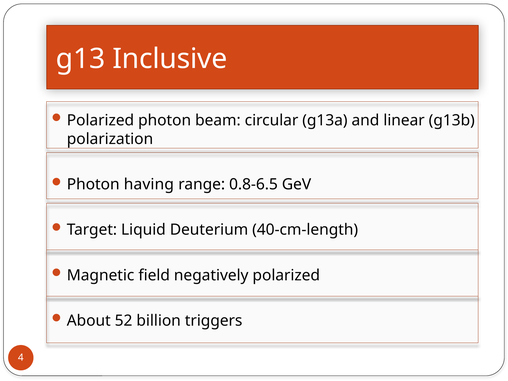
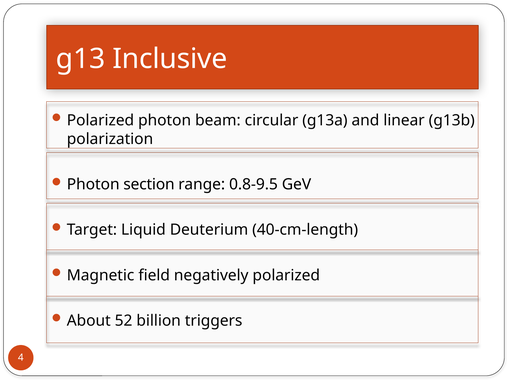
having: having -> section (149, 184)
0.8-6.5: 0.8-6.5 -> 0.8-9.5 (253, 184)
